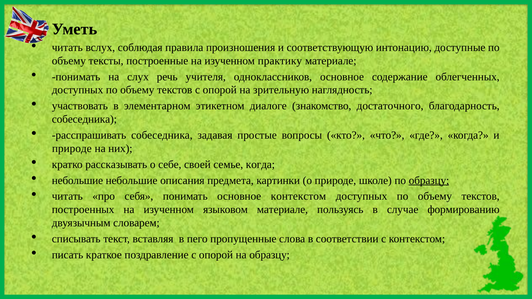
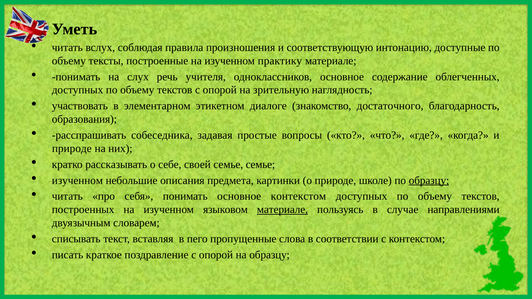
собеседника: собеседника -> образования (84, 119)
семье когда: когда -> семье (260, 165)
небольшие: небольшие -> изученном (77, 181)
материале underline: none -> present (282, 210)
формированию: формированию -> направлениями (464, 210)
